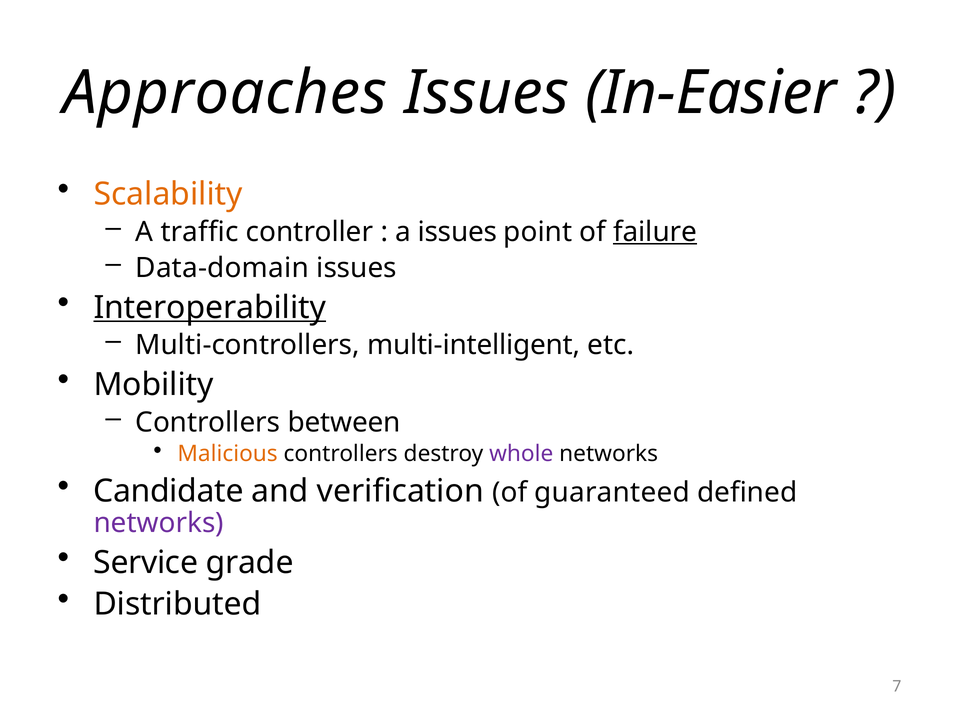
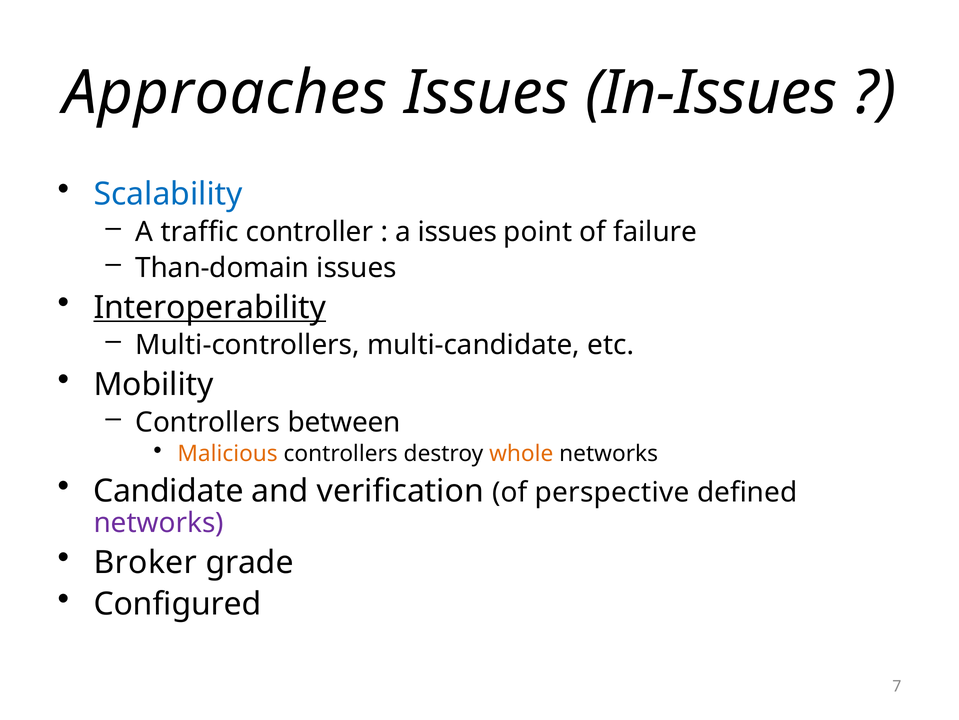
In-Easier: In-Easier -> In-Issues (711, 93)
Scalability colour: orange -> blue (168, 194)
failure underline: present -> none (655, 232)
Data-domain: Data-domain -> Than-domain (222, 268)
multi-intelligent: multi-intelligent -> multi-candidate (474, 345)
whole colour: purple -> orange (521, 453)
guaranteed: guaranteed -> perspective (612, 492)
Service: Service -> Broker (145, 562)
Distributed: Distributed -> Configured (178, 603)
